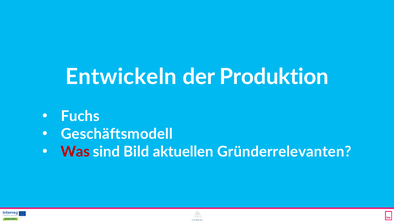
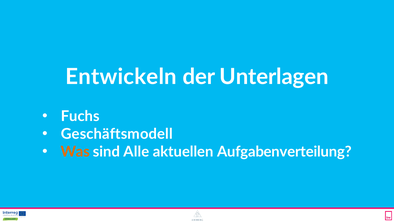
Produktion: Produktion -> Unterlagen (274, 77)
Was colour: red -> orange (75, 151)
Bild: Bild -> Alle (136, 151)
Gründerrelevanten: Gründerrelevanten -> Aufgabenverteilung (284, 151)
